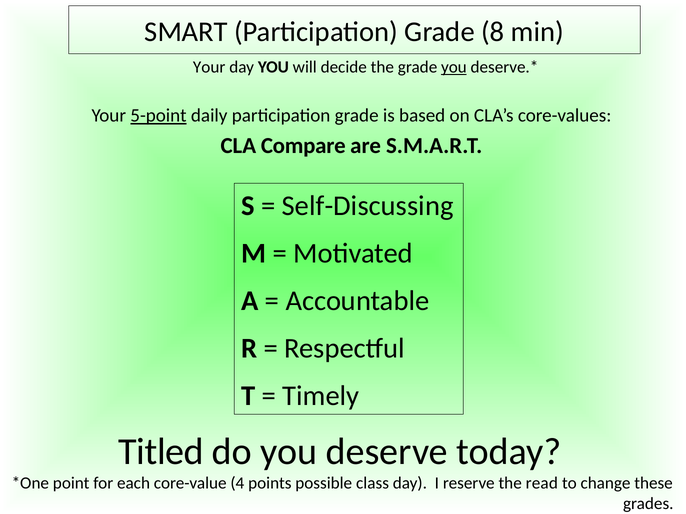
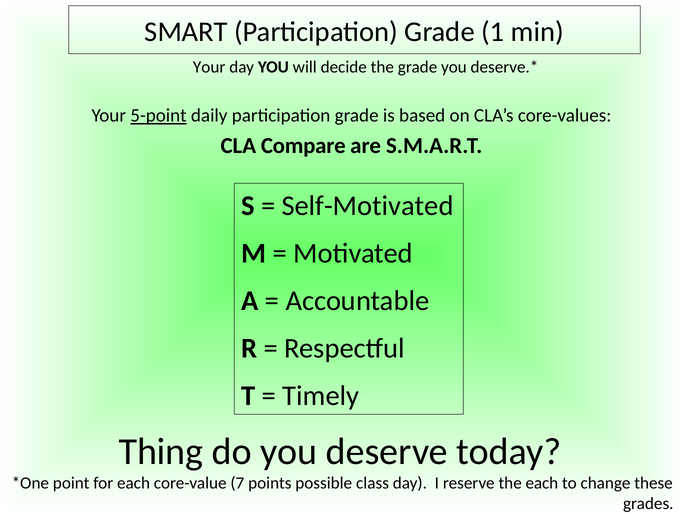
8: 8 -> 1 (493, 32)
you underline: present -> none (454, 67)
Self-Discussing: Self-Discussing -> Self-Motivated (368, 206)
Titled: Titled -> Thing (161, 452)
4: 4 -> 7 (237, 484)
the read: read -> each (542, 484)
